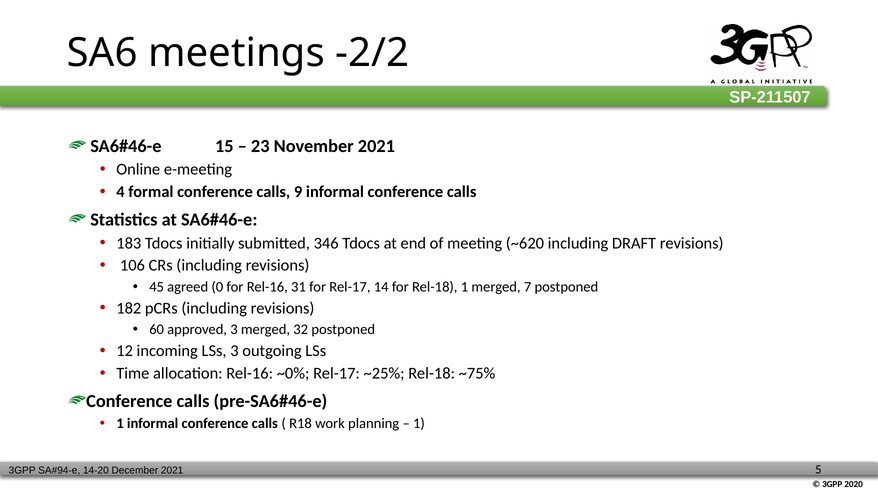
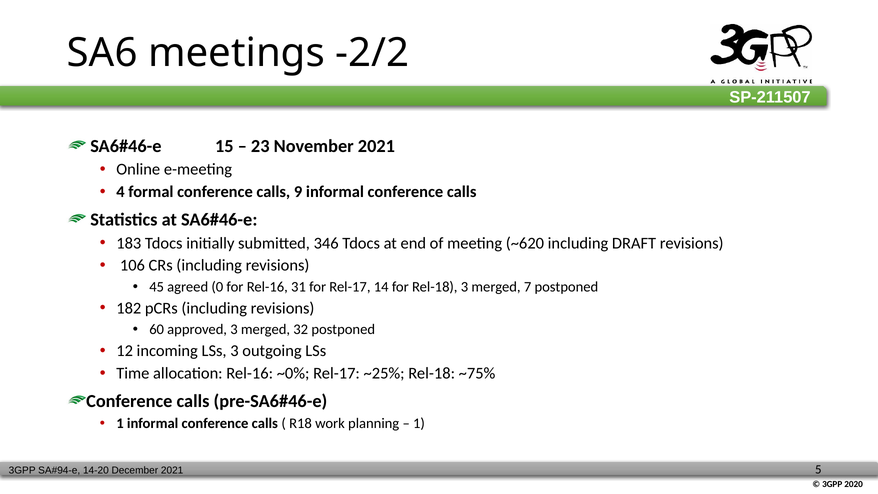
Rel-18 1: 1 -> 3 (465, 287)
